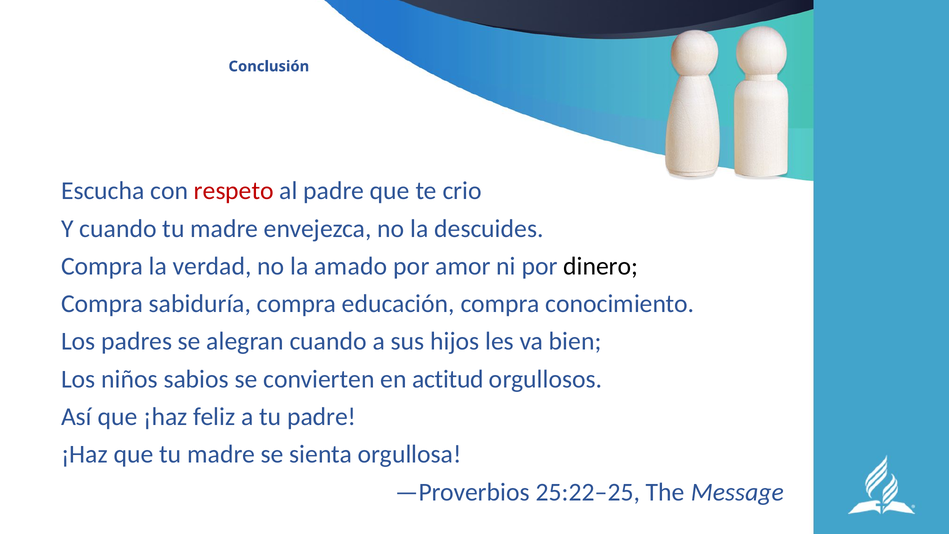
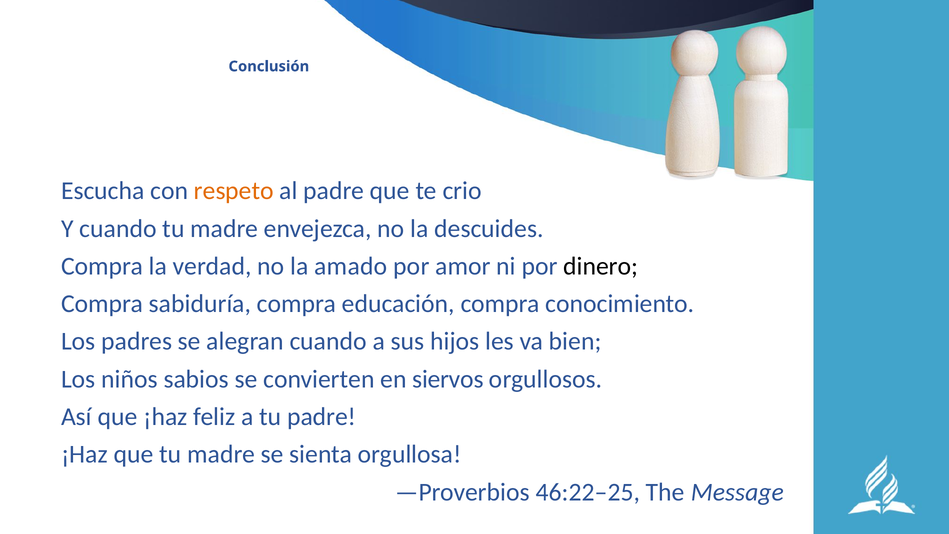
respeto colour: red -> orange (234, 191)
actitud: actitud -> siervos (448, 379)
25:22–25: 25:22–25 -> 46:22–25 (588, 492)
